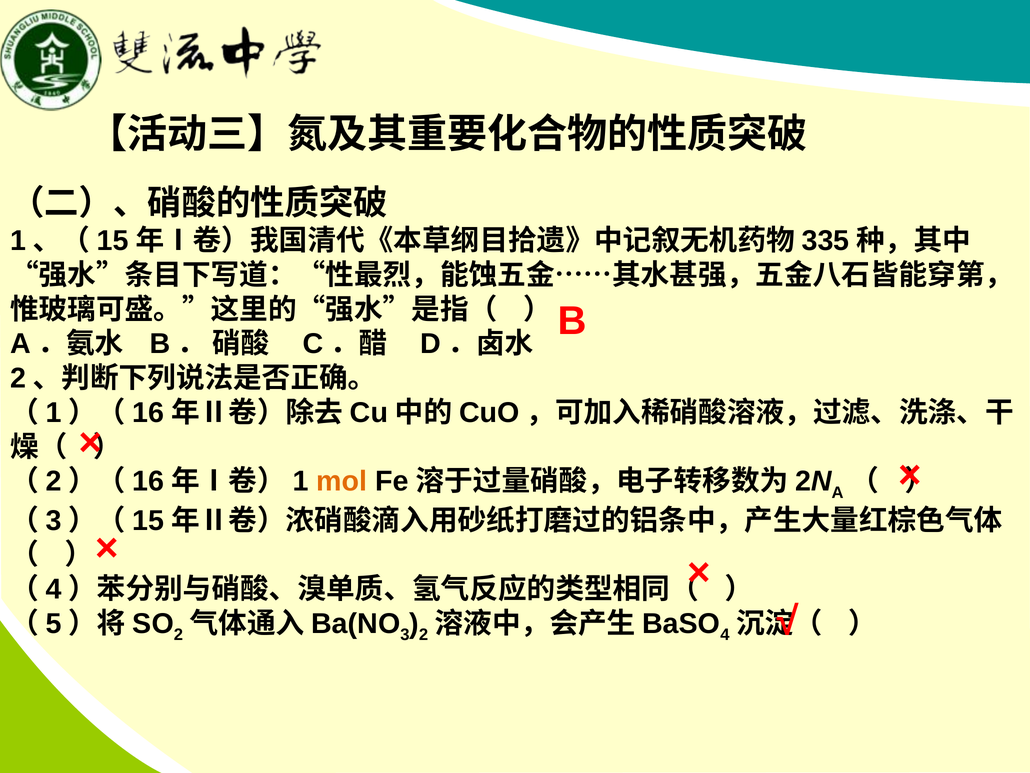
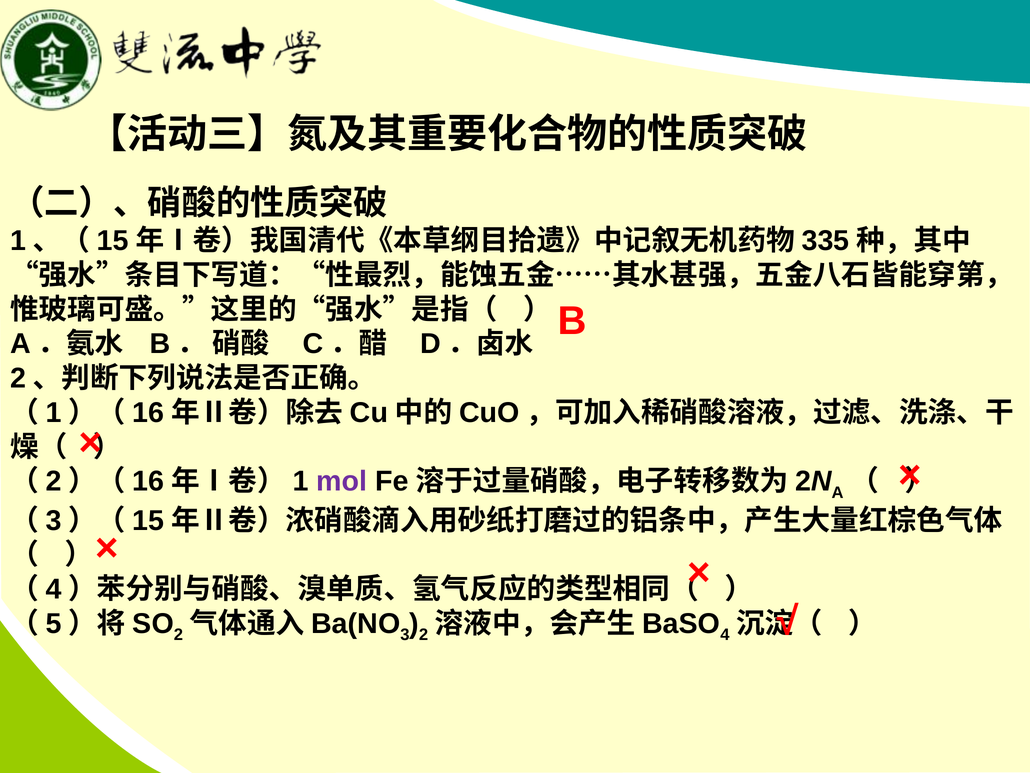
mol colour: orange -> purple (342, 481)
